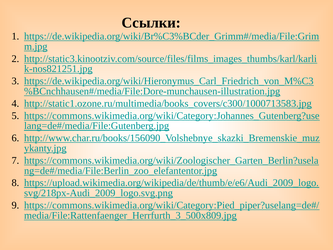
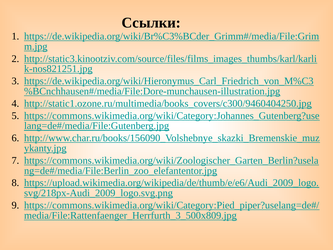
http://static1.ozone.ru/multimedia/books_covers/c300/1000713583.jpg: http://static1.ozone.ru/multimedia/books_covers/c300/1000713583.jpg -> http://static1.ozone.ru/multimedia/books_covers/c300/9460404250.jpg (168, 103)
